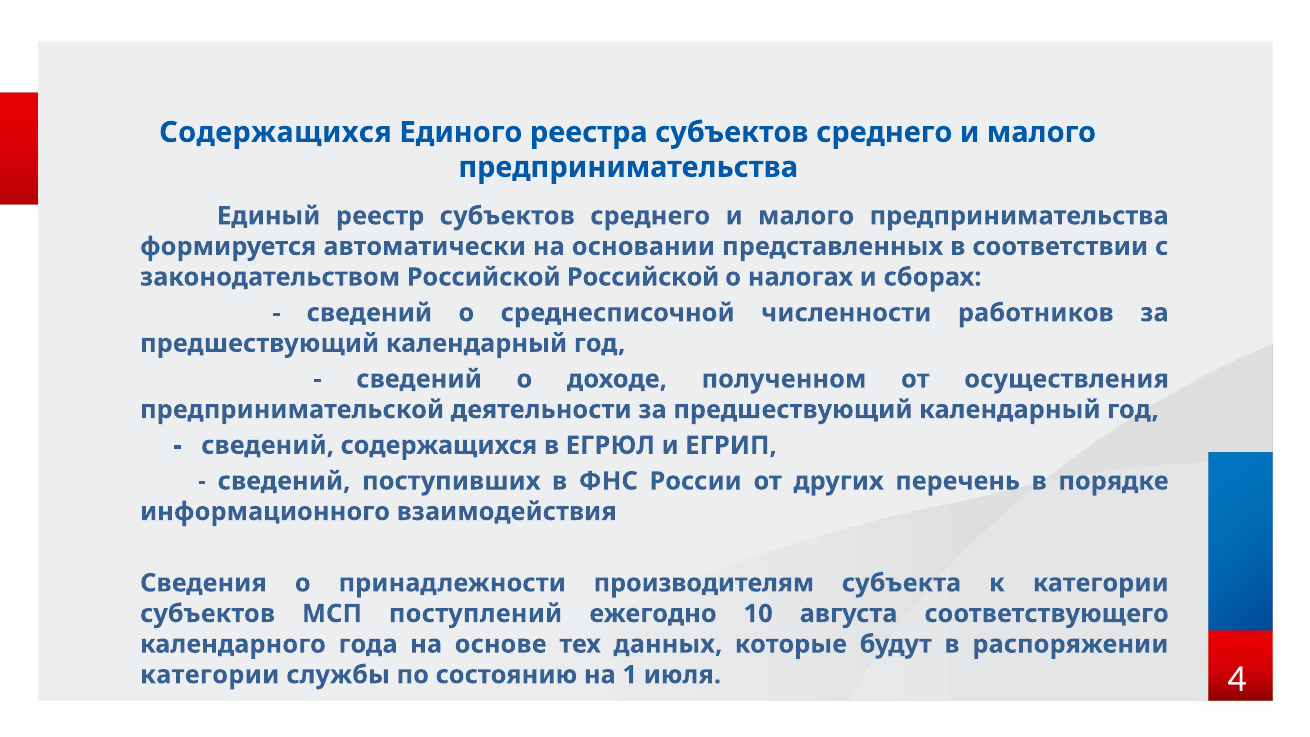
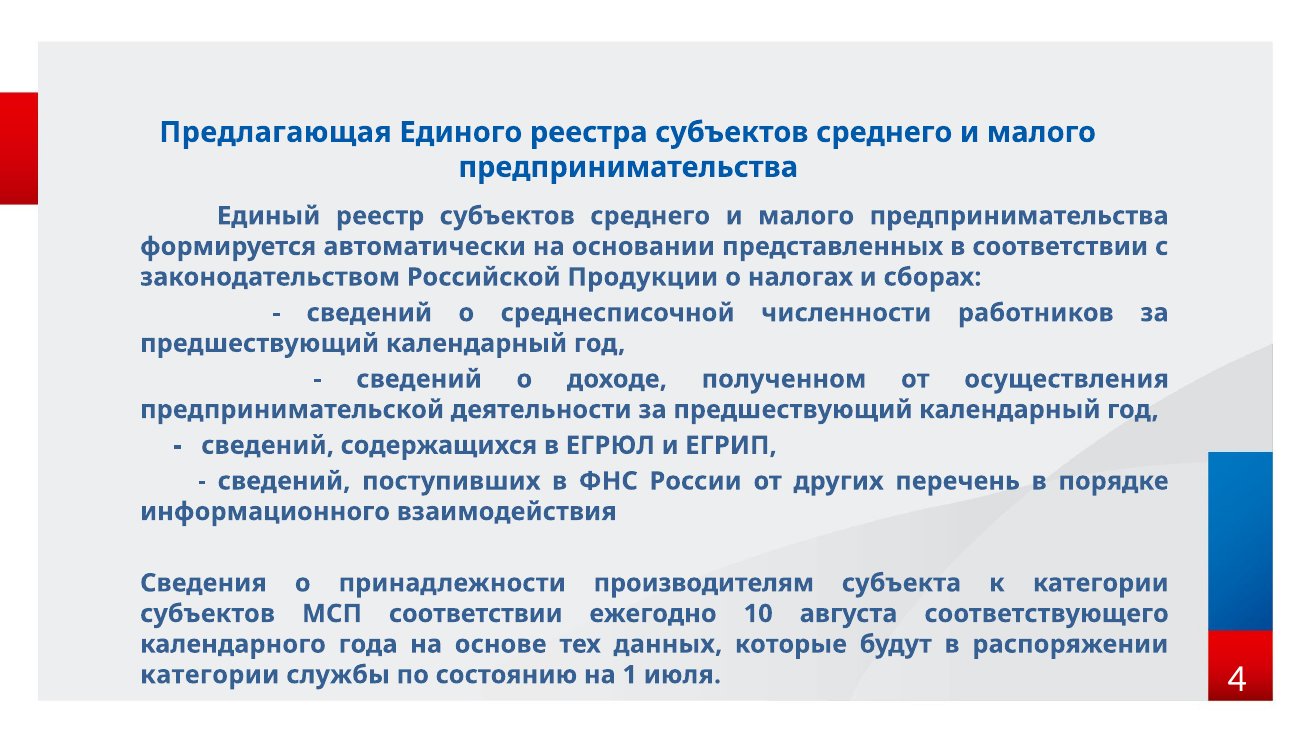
Содержащихся: Содержащихся -> Предлагающая (275, 132)
Российской Российской: Российской -> Продукции (643, 277)
МСП поступлений: поступлений -> соответствии (476, 614)
